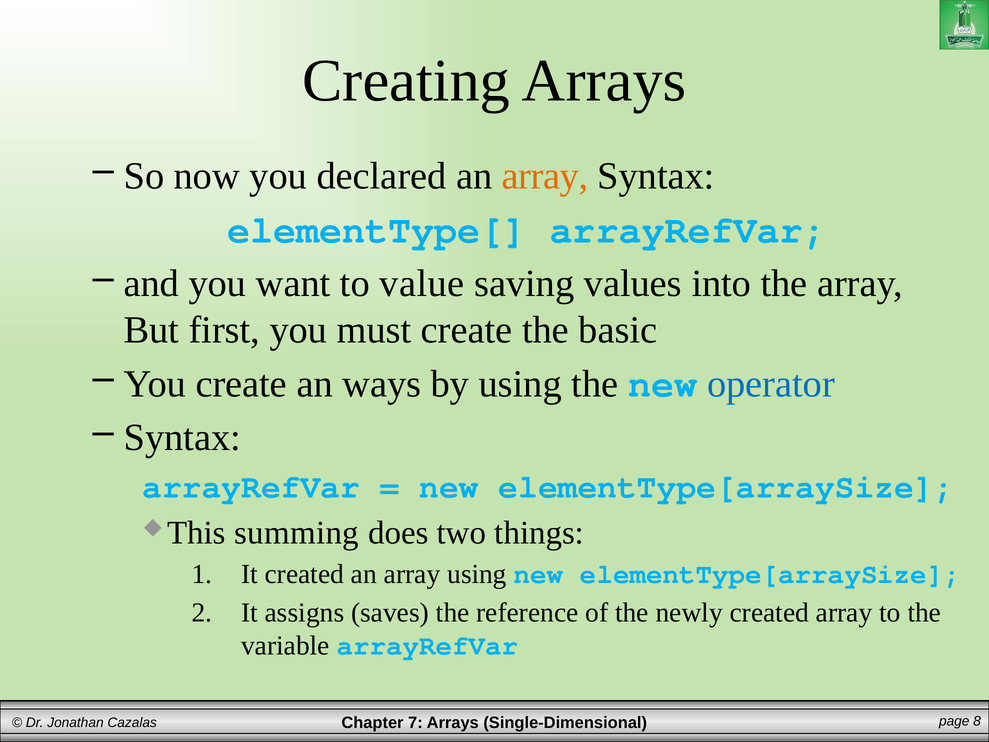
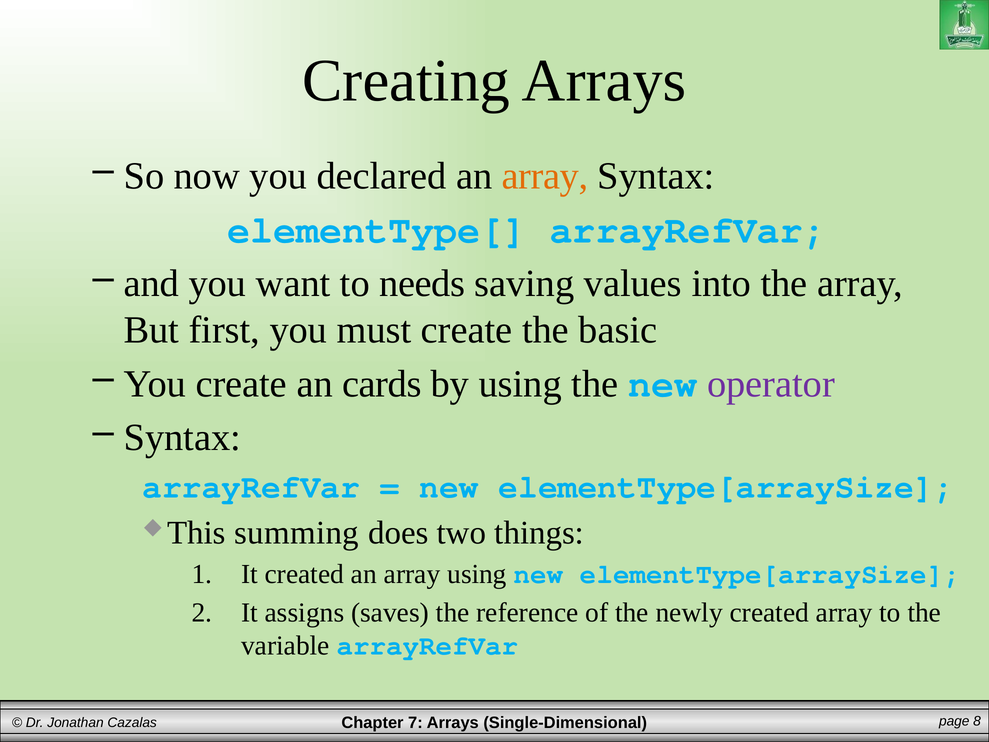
value: value -> needs (422, 284)
ways: ways -> cards (382, 384)
operator colour: blue -> purple (771, 384)
